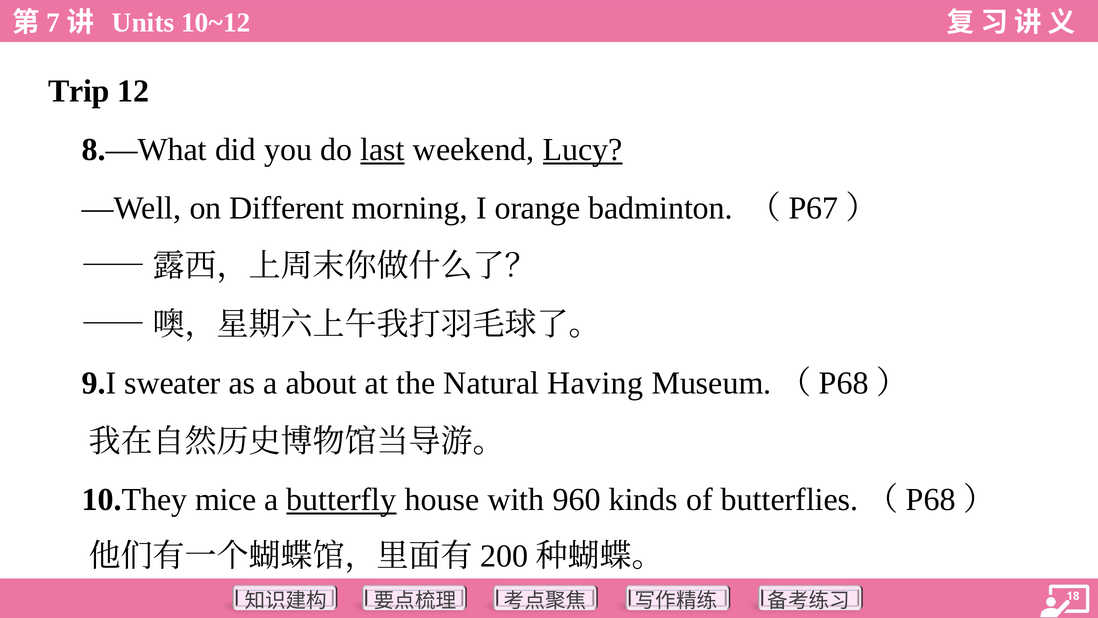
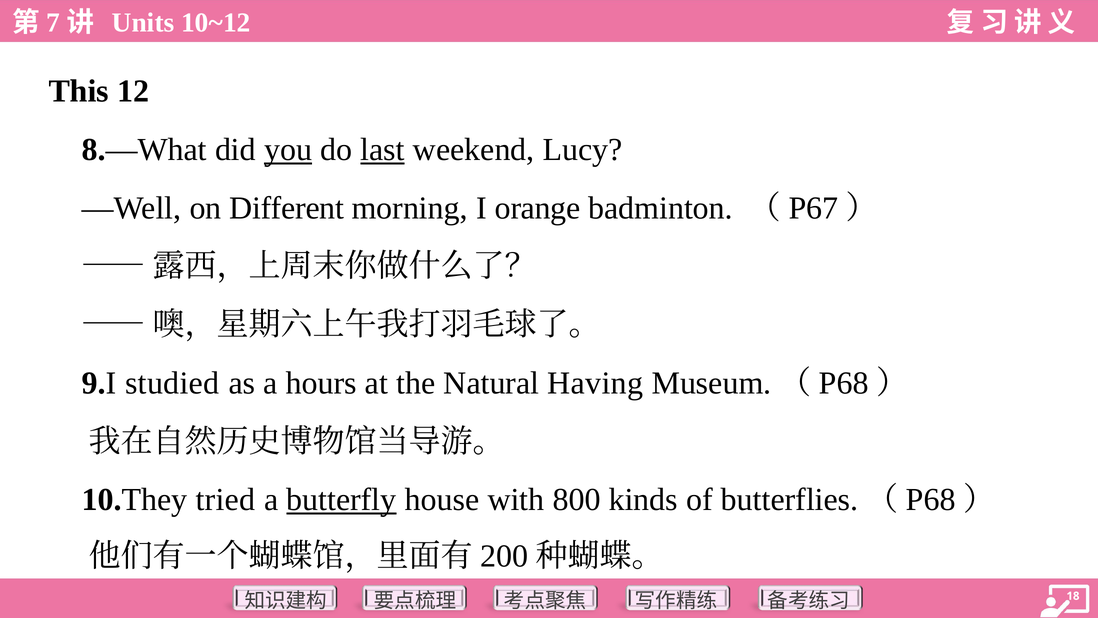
Trip: Trip -> This (79, 91)
you underline: none -> present (288, 150)
Lucy underline: present -> none (583, 150)
sweater: sweater -> studied (172, 383)
about: about -> hours (321, 383)
mice: mice -> tried (226, 500)
960: 960 -> 800 (577, 500)
